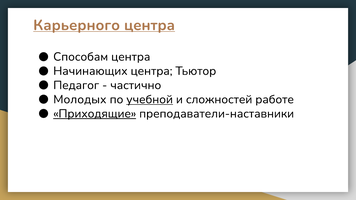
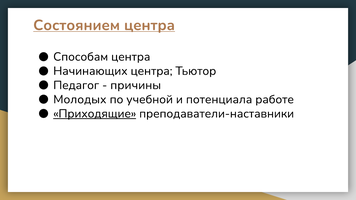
Карьерного: Карьерного -> Состоянием (77, 25)
частично: частично -> причины (136, 85)
учебной underline: present -> none (150, 100)
сложностей: сложностей -> потенциала (219, 100)
